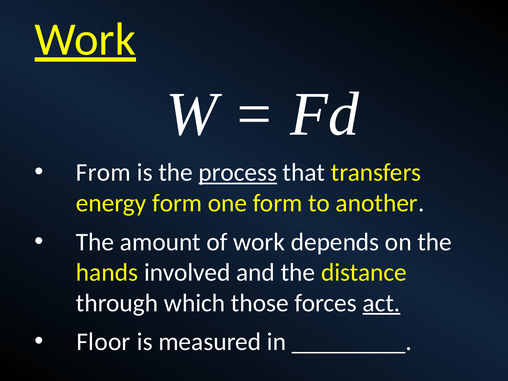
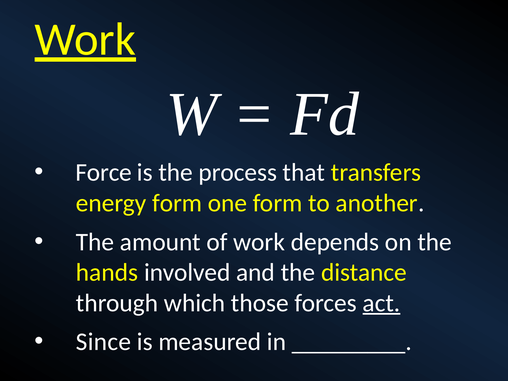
From: From -> Force (104, 173)
process underline: present -> none (238, 173)
Floor: Floor -> Since (103, 342)
